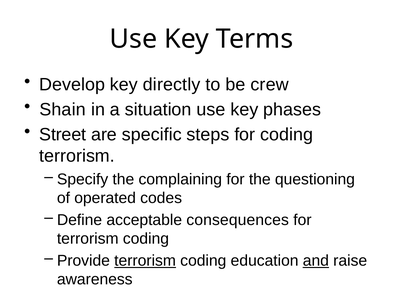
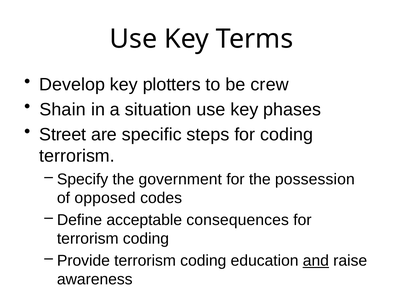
directly: directly -> plotters (172, 85)
complaining: complaining -> government (180, 179)
questioning: questioning -> possession (315, 179)
operated: operated -> opposed (105, 198)
terrorism underline: present -> none (145, 261)
